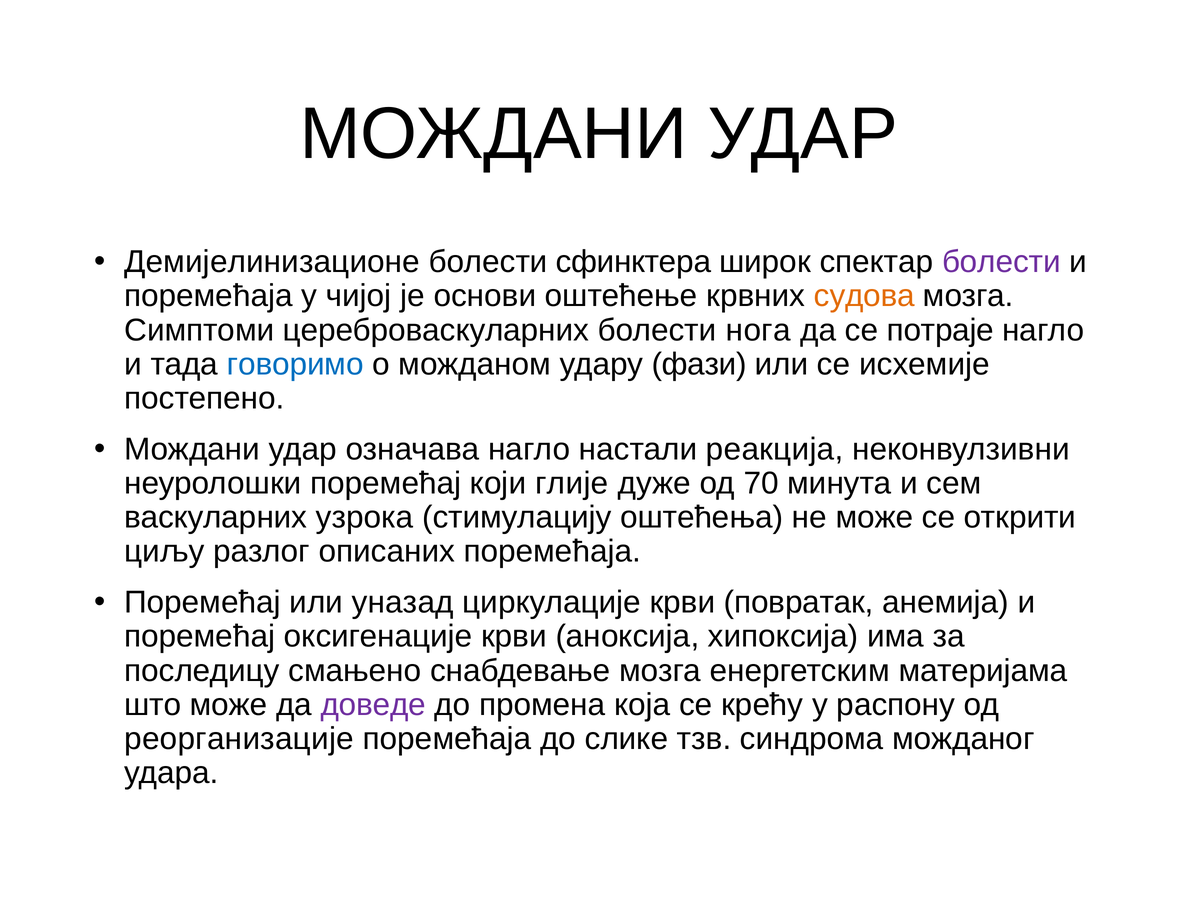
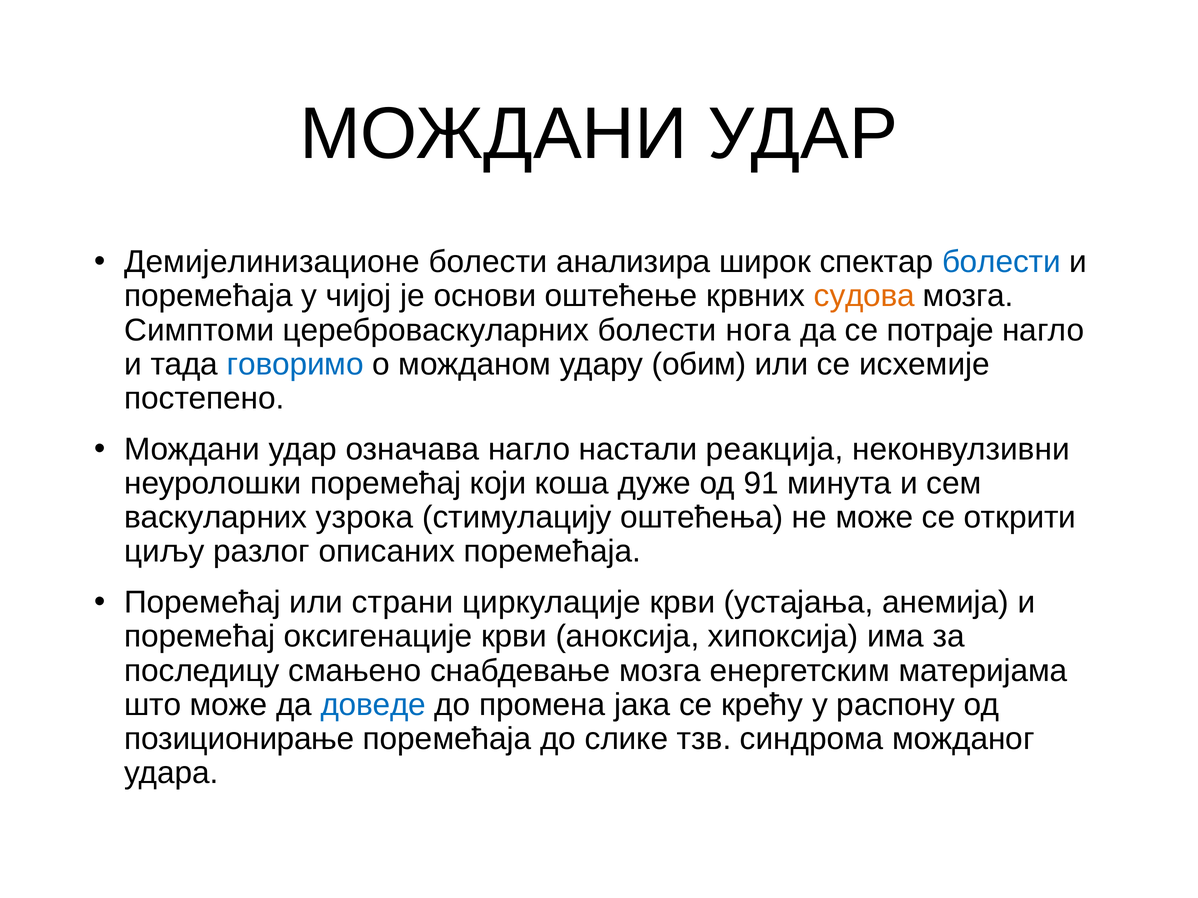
сфинктера: сфинктера -> анализира (633, 262)
болести colour: purple -> blue (1001, 262)
фази: фази -> обим (699, 364)
глије: глије -> коша (572, 484)
70: 70 -> 91 (761, 484)
уназад: уназад -> страни (403, 603)
повратак: повратак -> устајања (799, 603)
доведе colour: purple -> blue (373, 705)
која: која -> јака (642, 705)
реорганизације: реорганизације -> позиционирање (239, 739)
